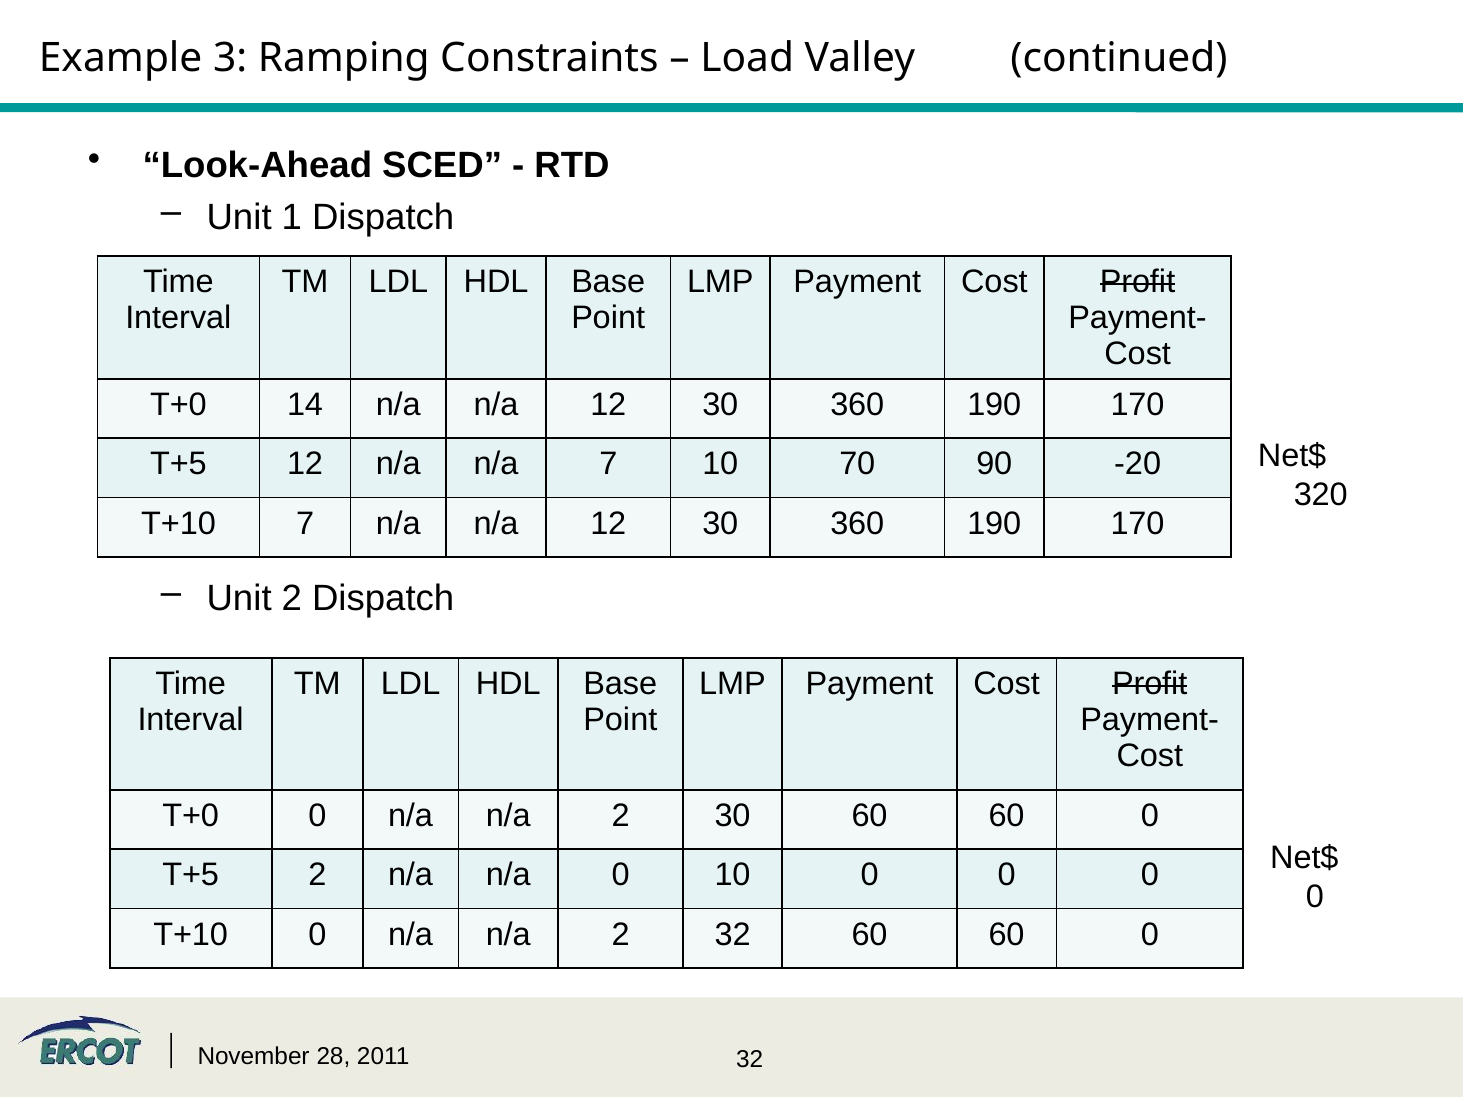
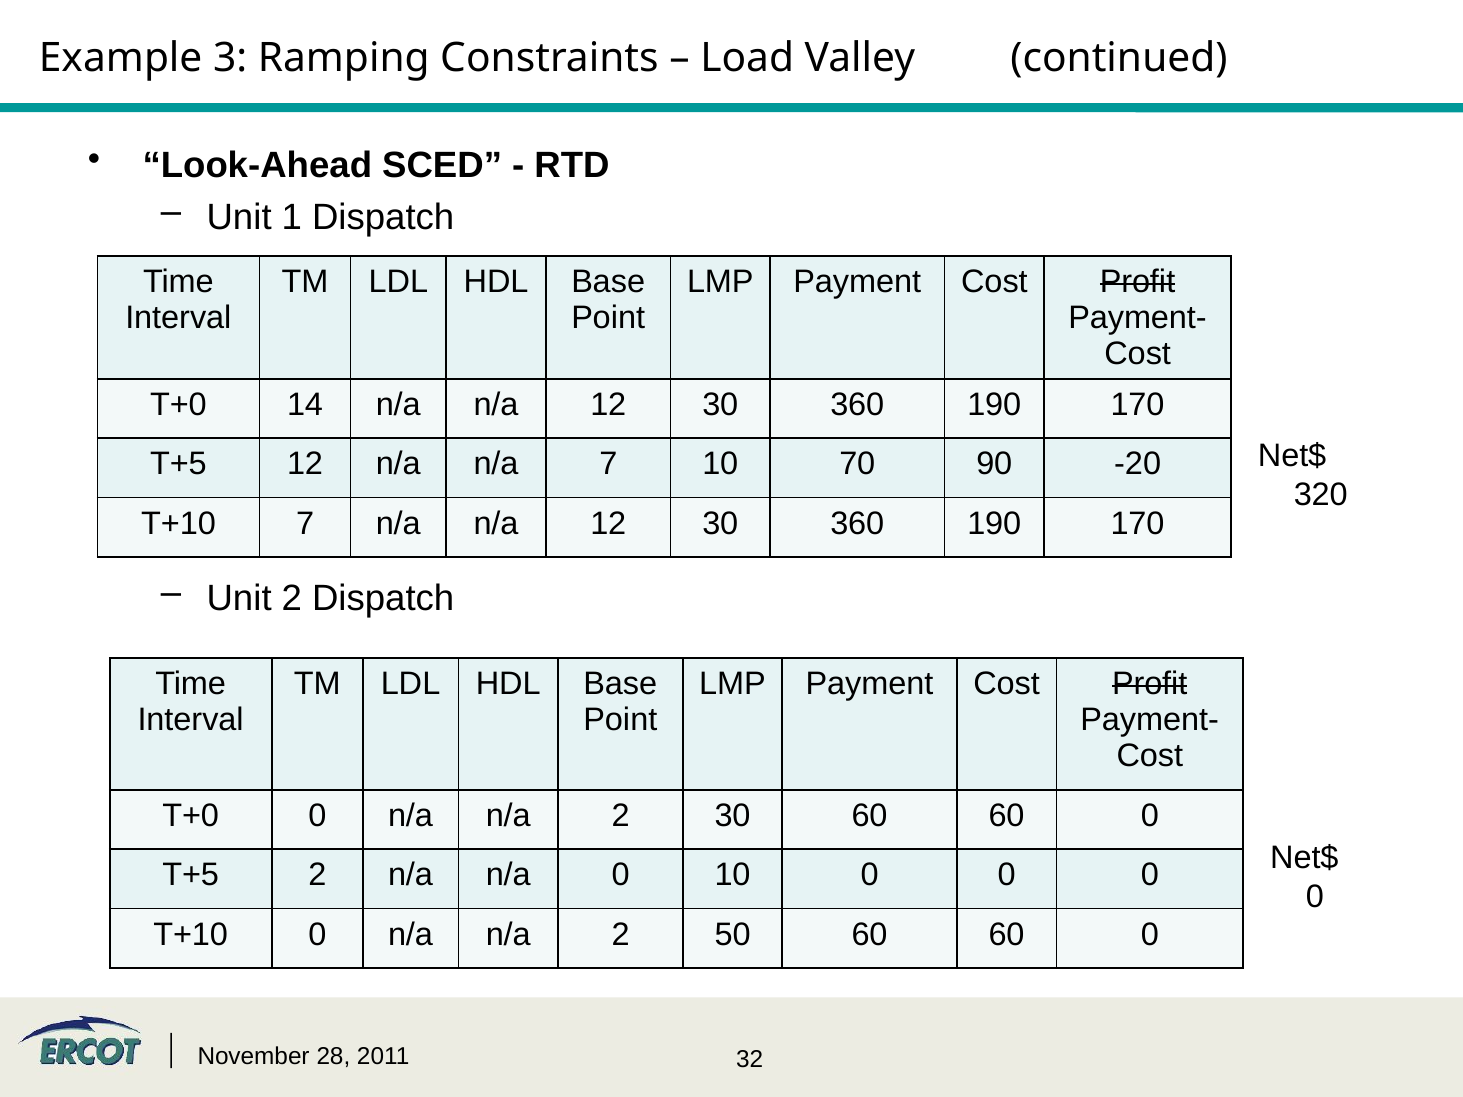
2 32: 32 -> 50 (733, 935)
